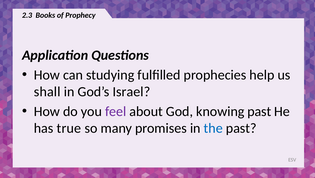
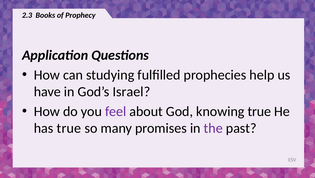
shall: shall -> have (47, 92)
knowing past: past -> true (259, 111)
the colour: blue -> purple (213, 128)
